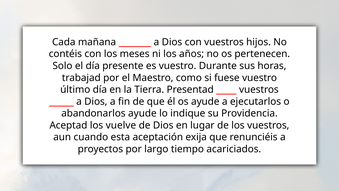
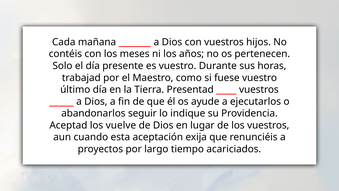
abandonarlos ayude: ayude -> seguir (142, 113)
